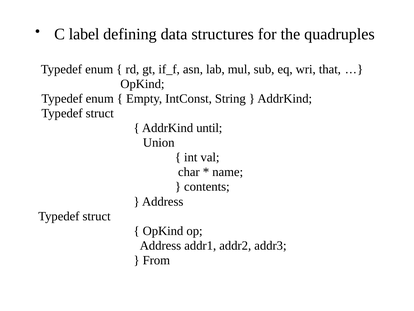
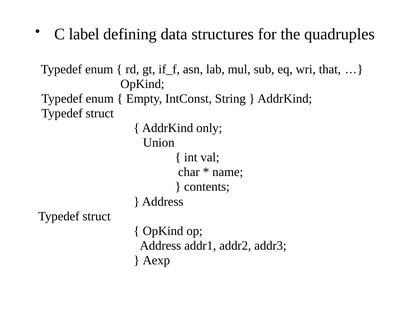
until: until -> only (209, 128)
From: From -> Aexp (156, 260)
